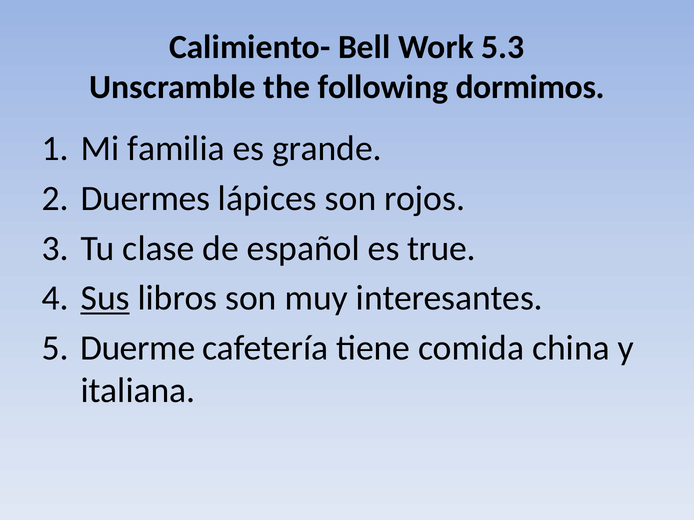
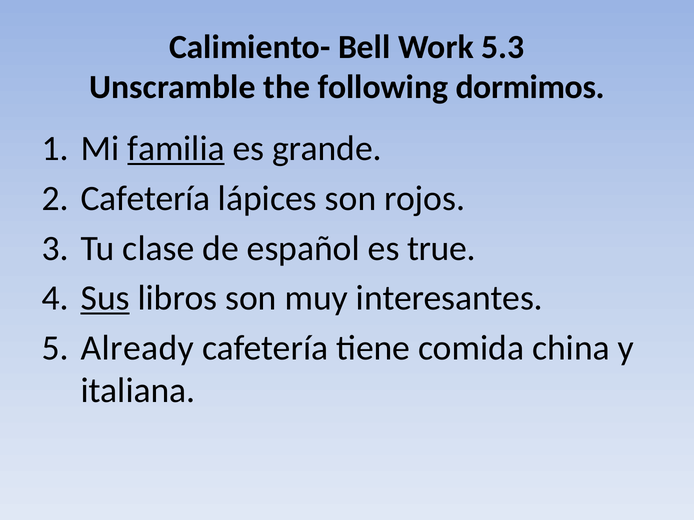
familia underline: none -> present (176, 149)
Duermes: Duermes -> Cafetería (145, 199)
Duerme: Duerme -> Already (137, 348)
